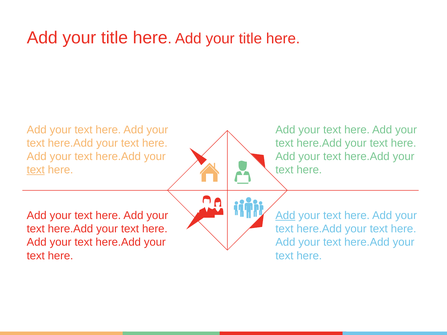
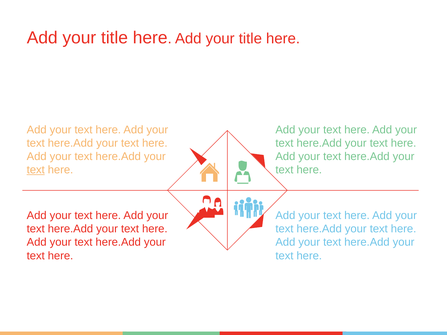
Add underline: present -> none (285, 216)
